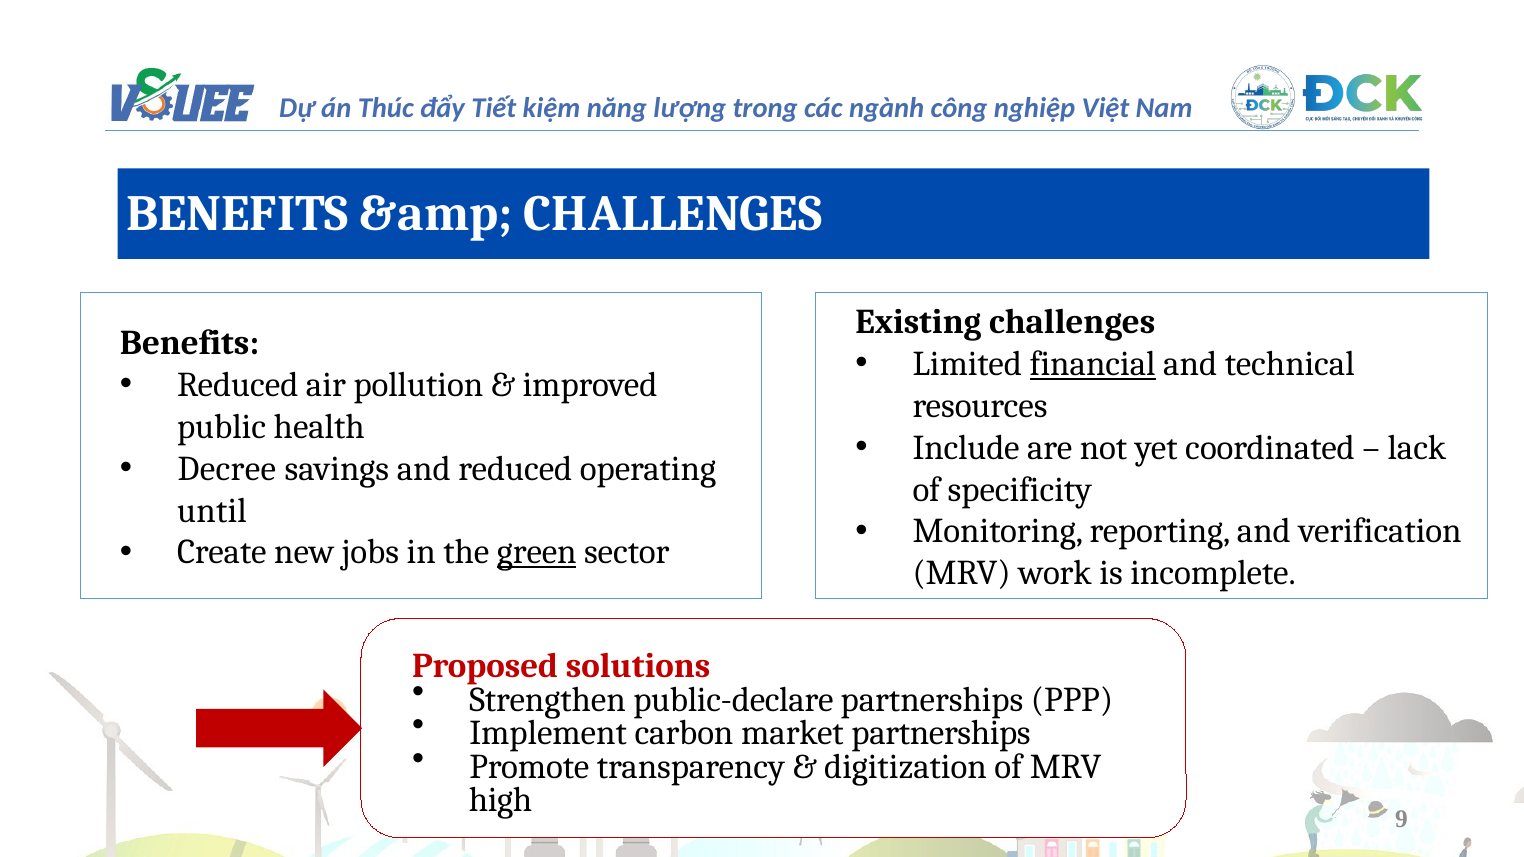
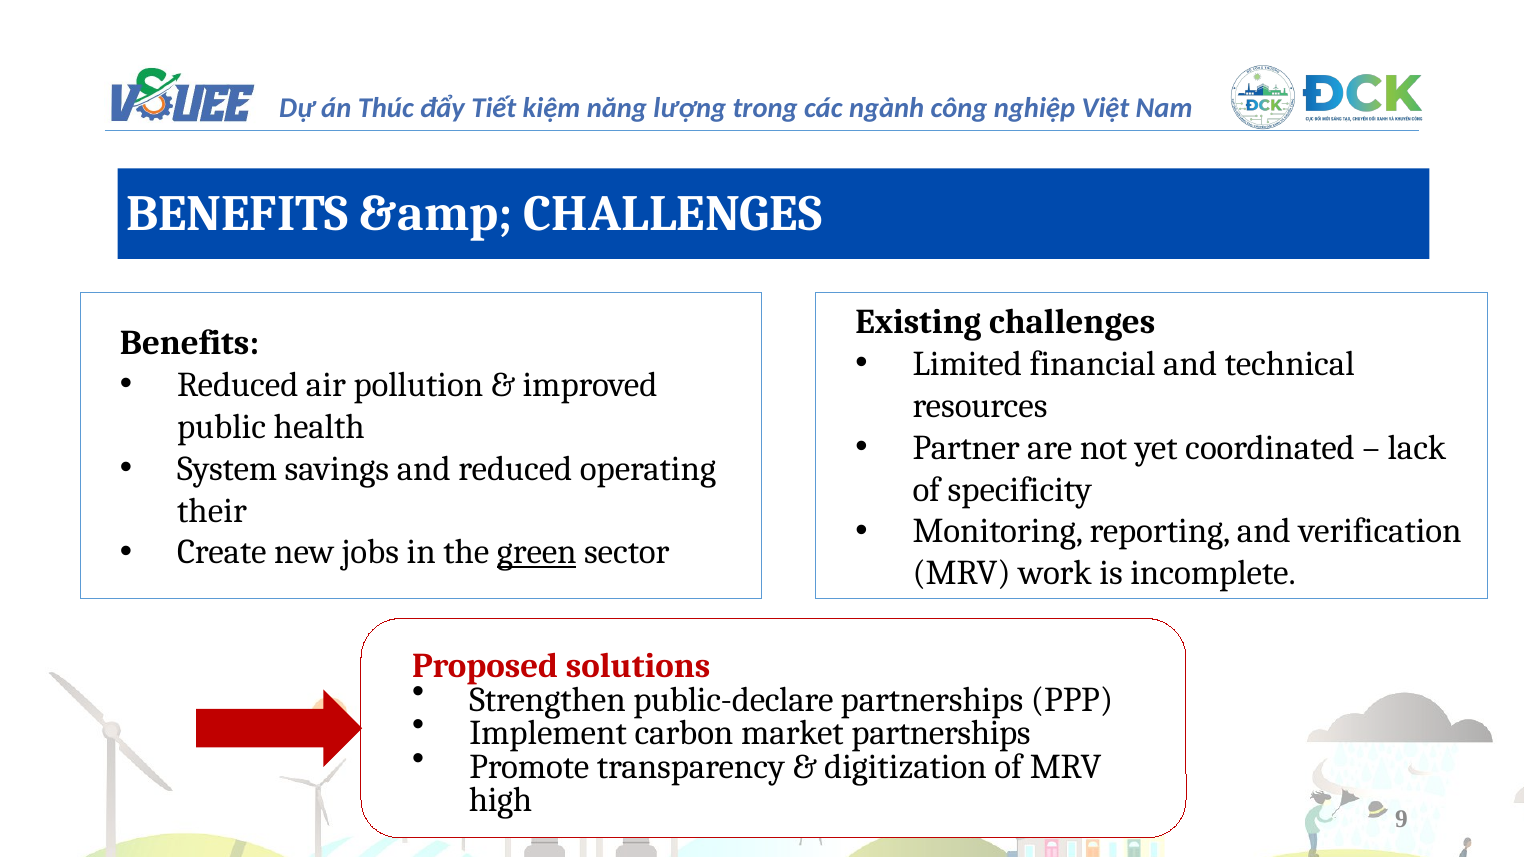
financial underline: present -> none (1093, 364)
Include: Include -> Partner (966, 448)
Decree: Decree -> System (227, 469)
until: until -> their (212, 511)
